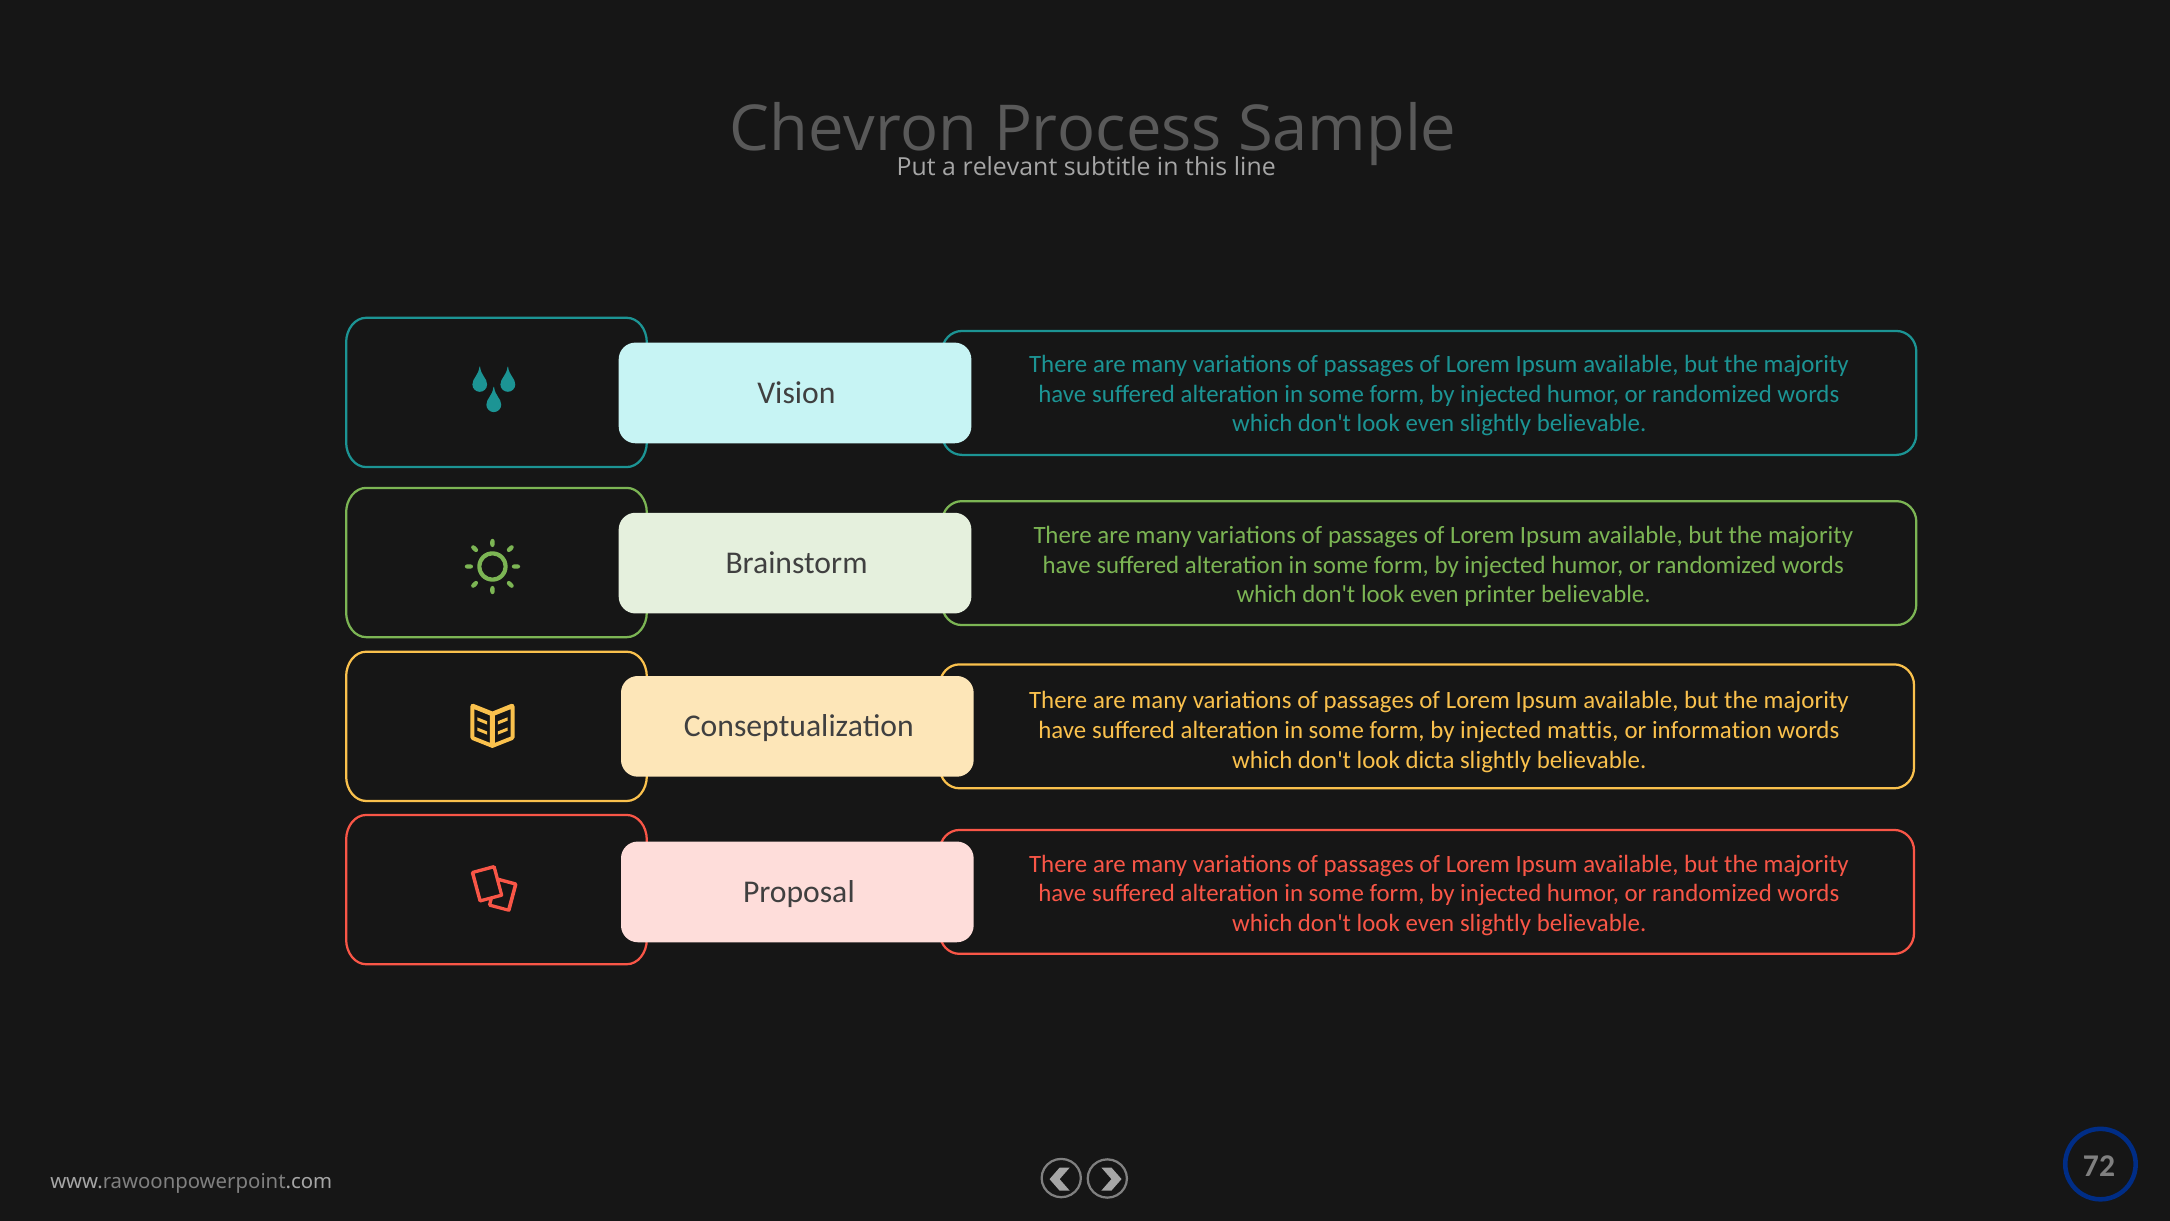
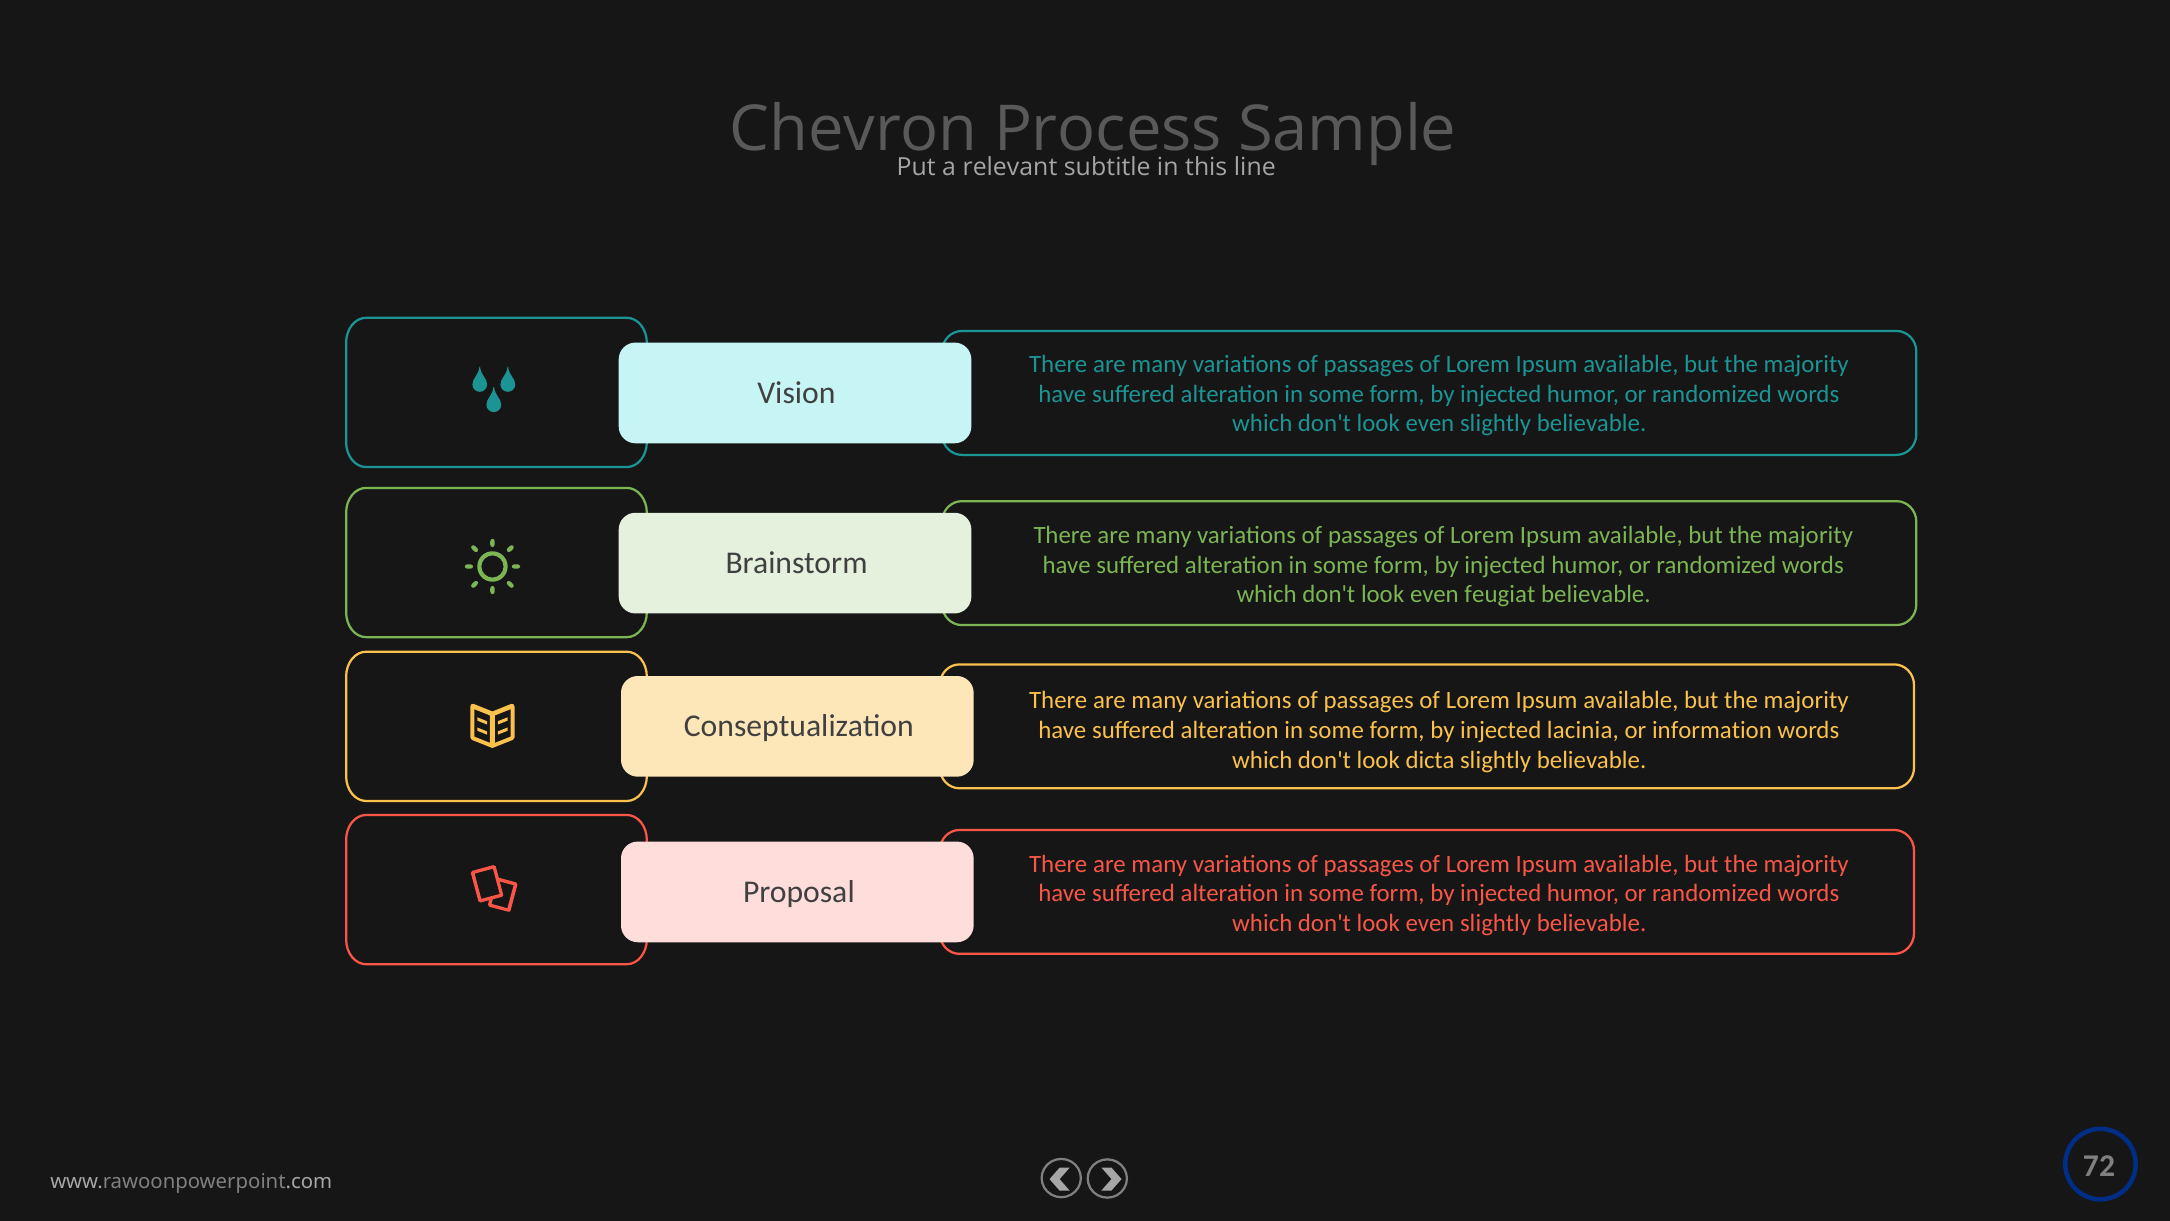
printer: printer -> feugiat (1500, 594)
mattis: mattis -> lacinia (1583, 730)
